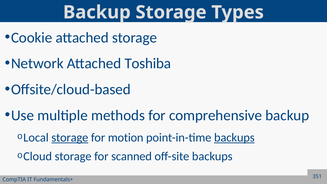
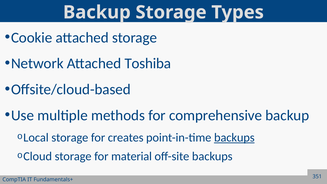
storage underline: present -> none (70, 138)
motion: motion -> creates (126, 138)
scanned: scanned -> material (132, 156)
